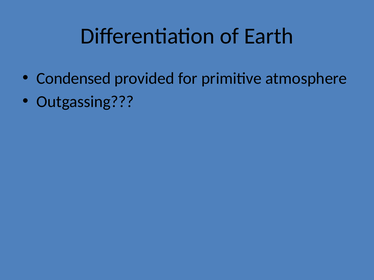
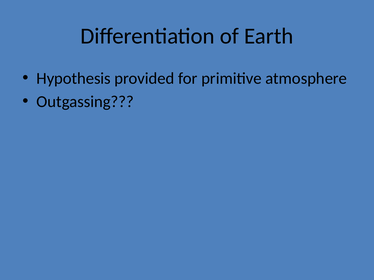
Condensed: Condensed -> Hypothesis (74, 78)
